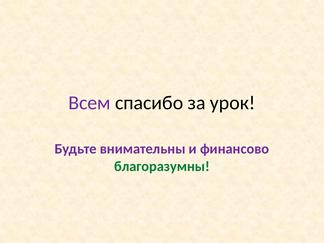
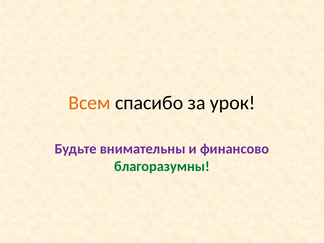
Всем colour: purple -> orange (89, 103)
